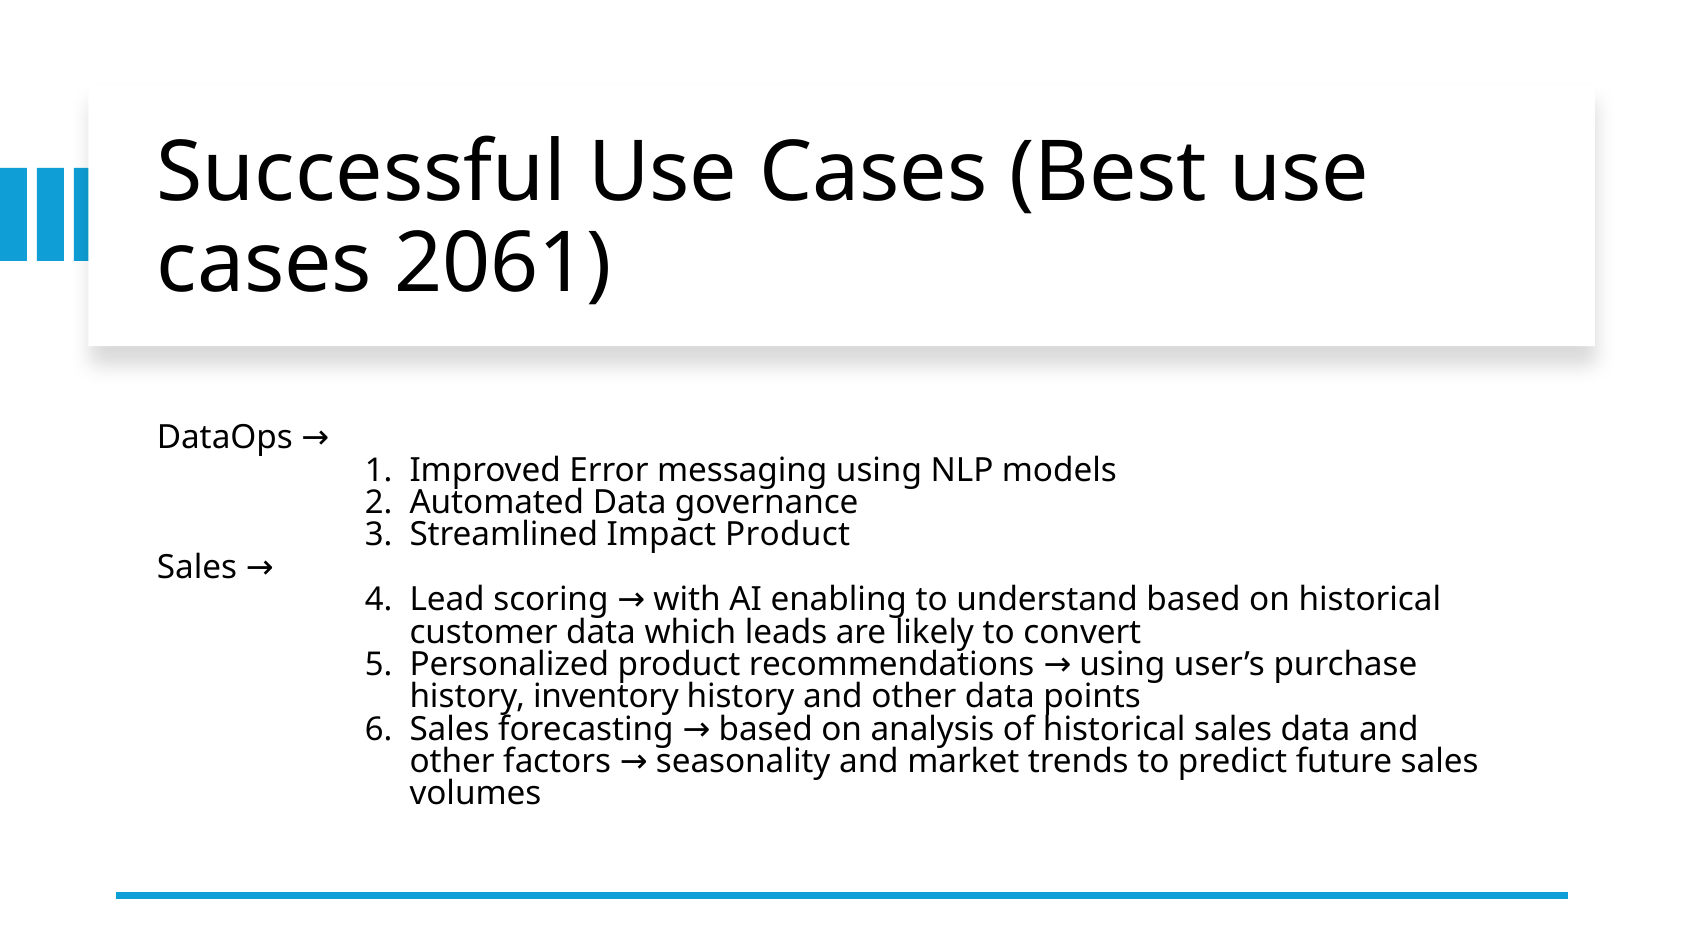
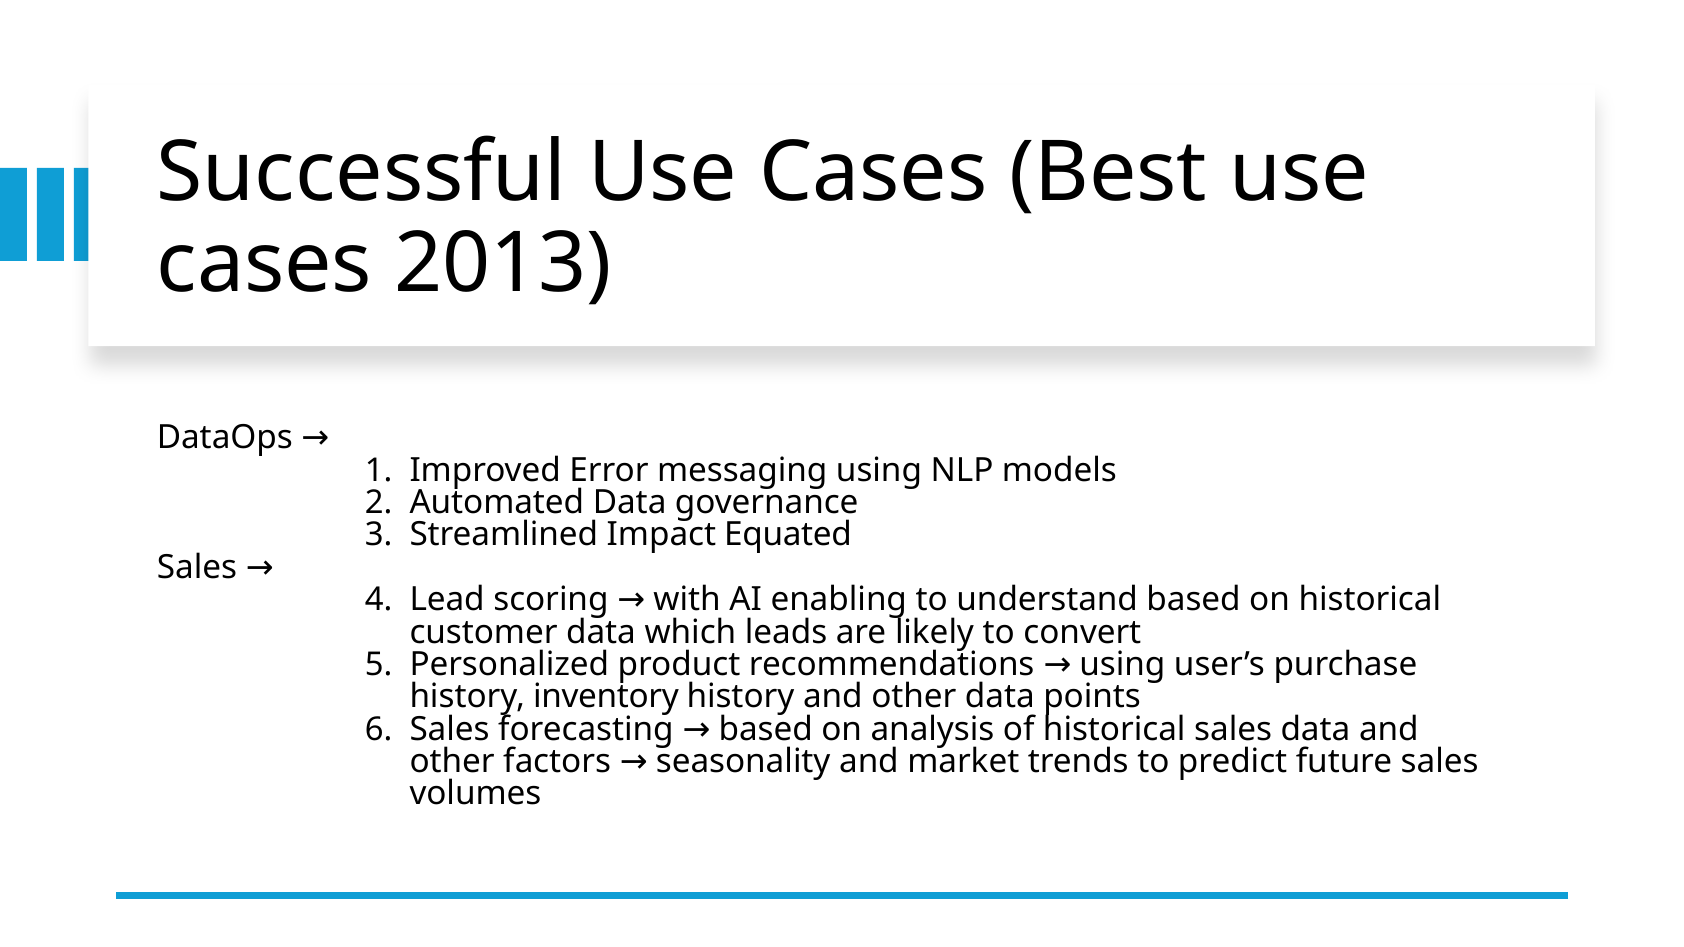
2061: 2061 -> 2013 (503, 264)
Impact Product: Product -> Equated (788, 535)
